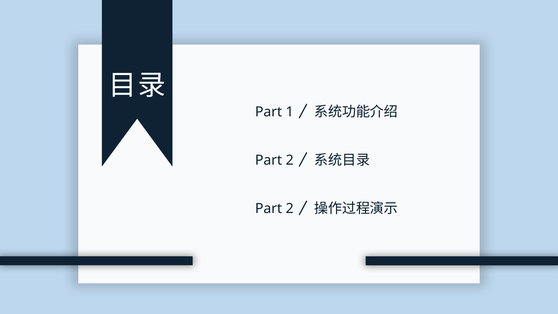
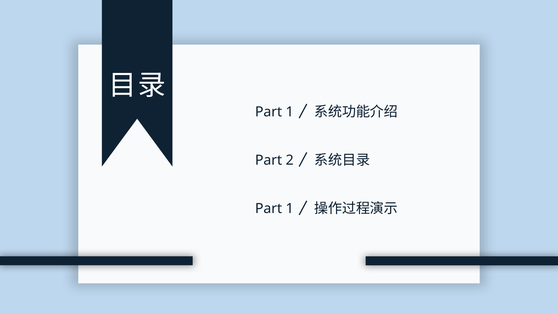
2: 2 -> 1 (290, 208)
